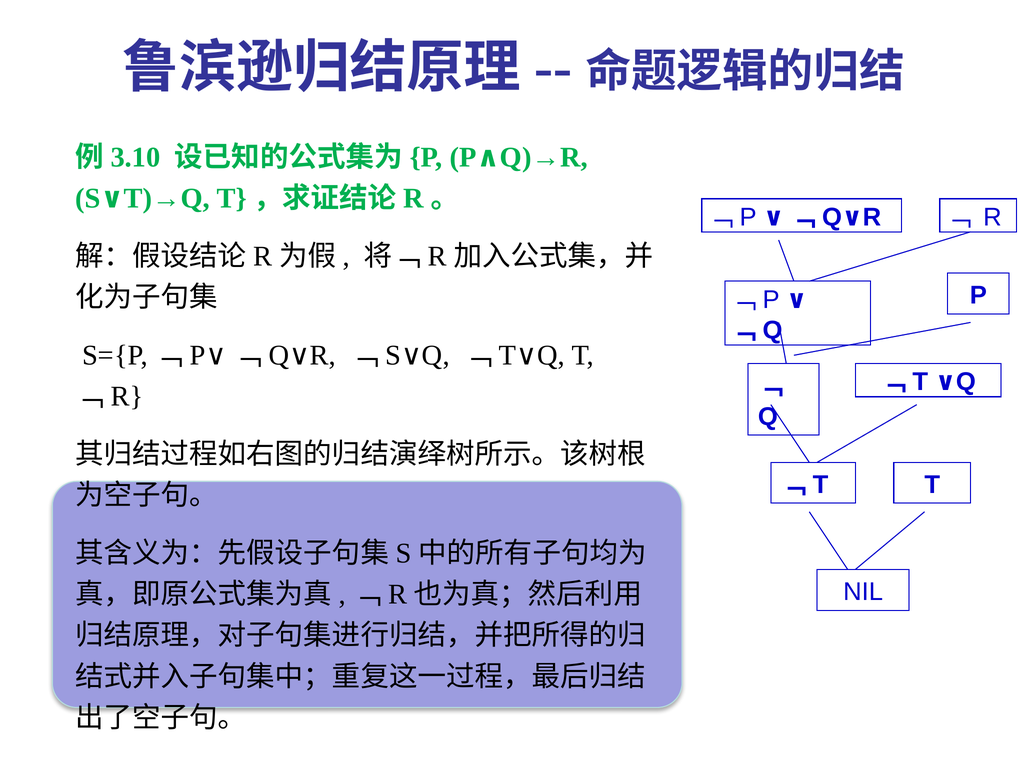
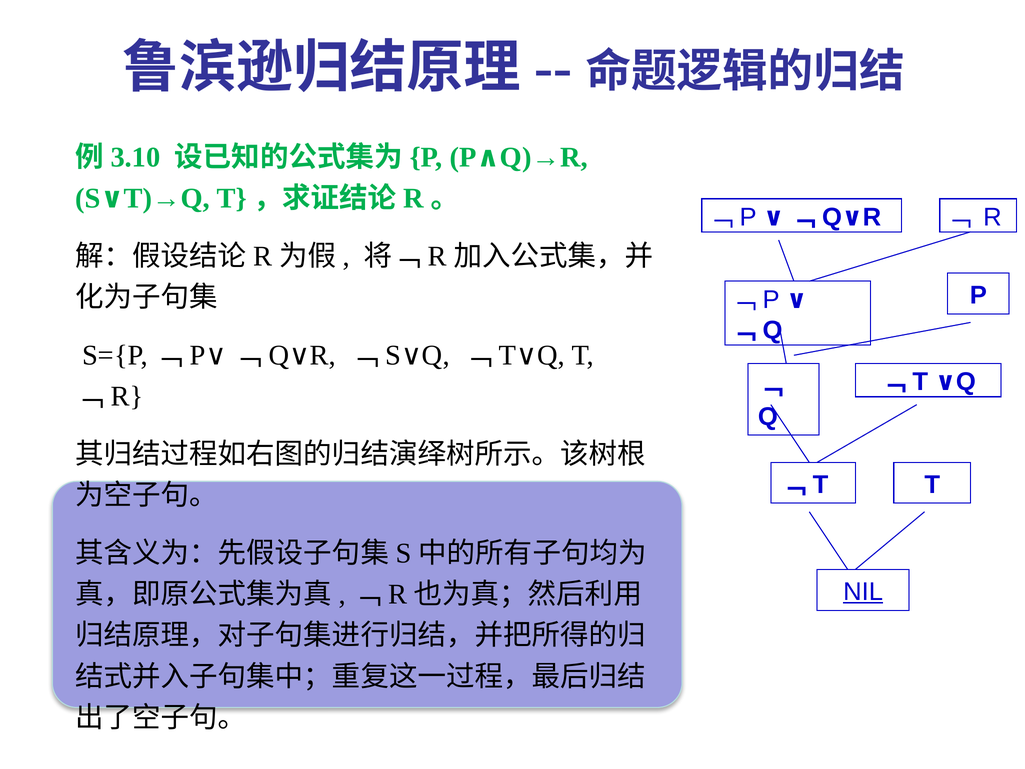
NIL underline: none -> present (863, 592)
